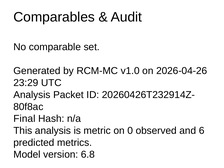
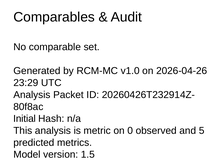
Final: Final -> Initial (25, 119)
6: 6 -> 5 (202, 131)
6.8: 6.8 -> 1.5 (88, 155)
